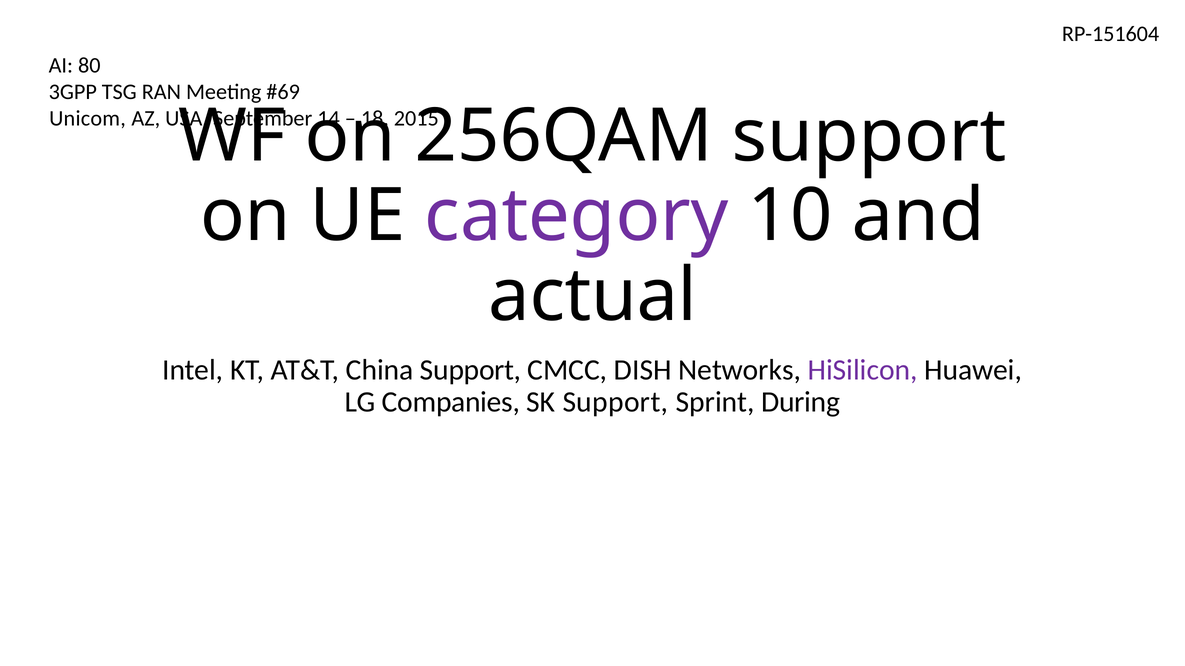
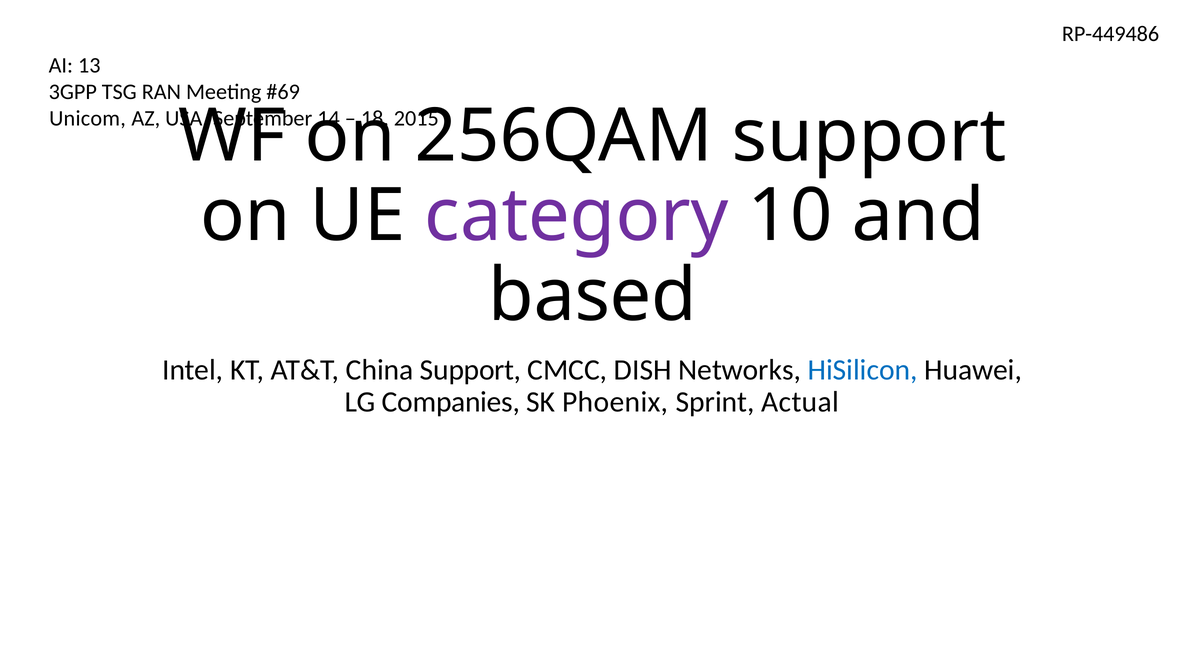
RP-151604: RP-151604 -> RP-449486 (1111, 34)
80: 80 -> 13 (89, 65)
actual: actual -> based (593, 296)
HiSilicon colour: purple -> blue (863, 370)
SK Support: Support -> Phoenix (615, 402)
During: During -> Actual (800, 402)
